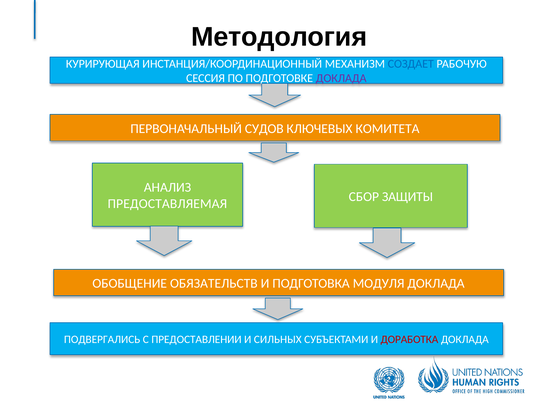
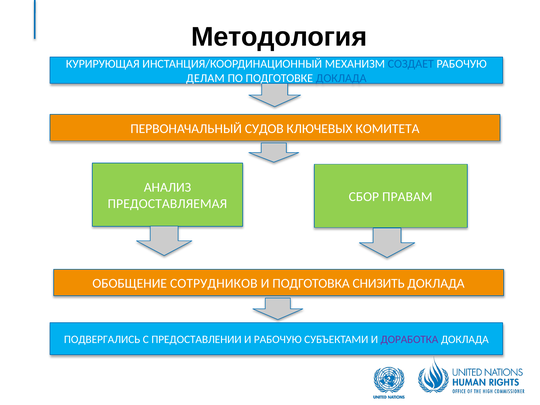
СЕССИЯ: СЕССИЯ -> ДЕЛАМ (205, 78)
ДОКЛАДА colour: purple -> blue (341, 78)
ЗАЩИТЫ: ЗАЩИТЫ -> ПРАВАМ (407, 197)
ОБЯЗАТЕЛЬСТВ: ОБЯЗАТЕЛЬСТВ -> СОТРУДНИКОВ (214, 283)
МОДУЛЯ: МОДУЛЯ -> СНИЗИТЬ (379, 283)
И СИЛЬНЫХ: СИЛЬНЫХ -> РАБОЧУЮ (278, 340)
ДОРАБОТКА colour: red -> purple (409, 340)
